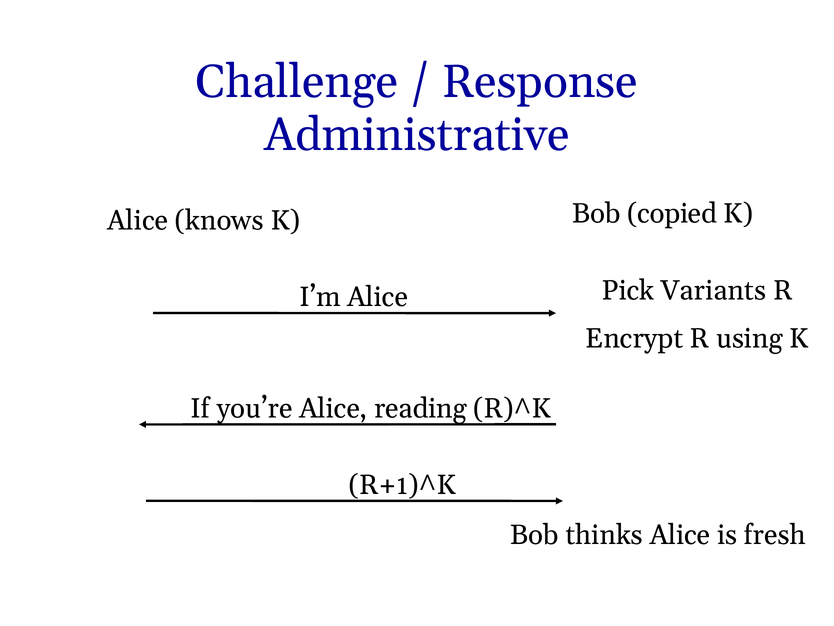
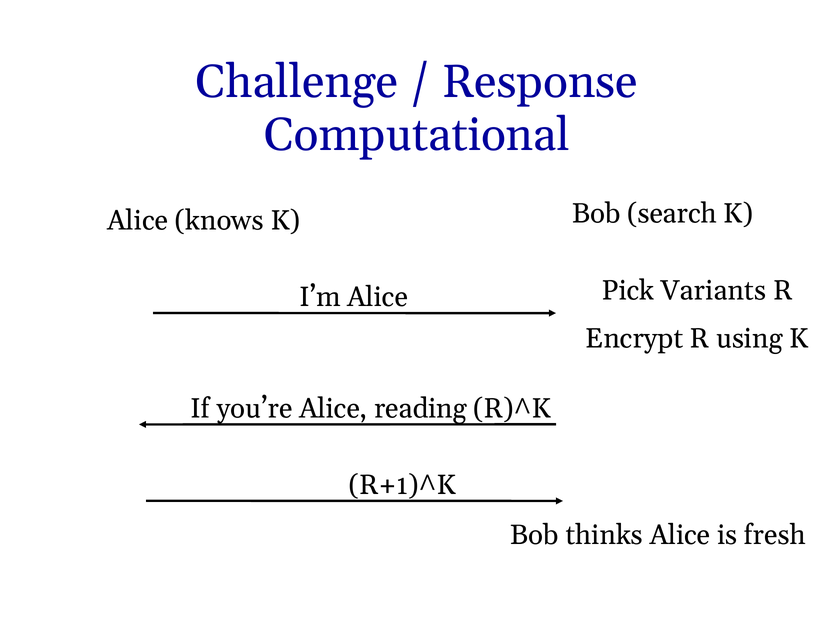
Administrative: Administrative -> Computational (417, 135)
copied: copied -> search (672, 214)
